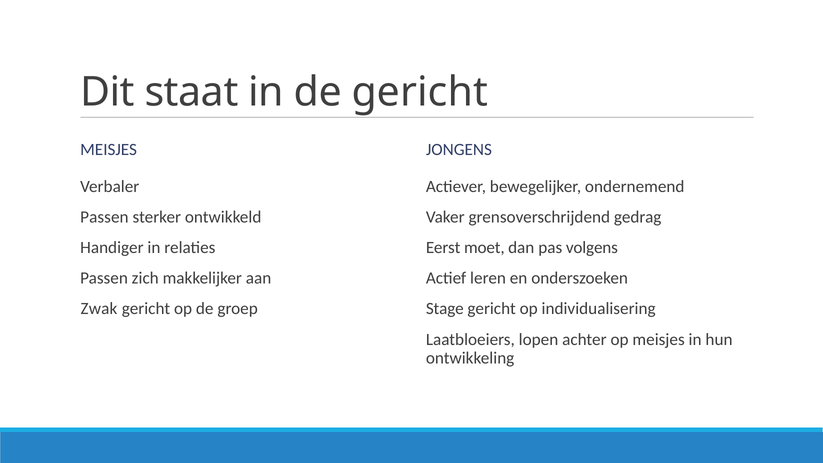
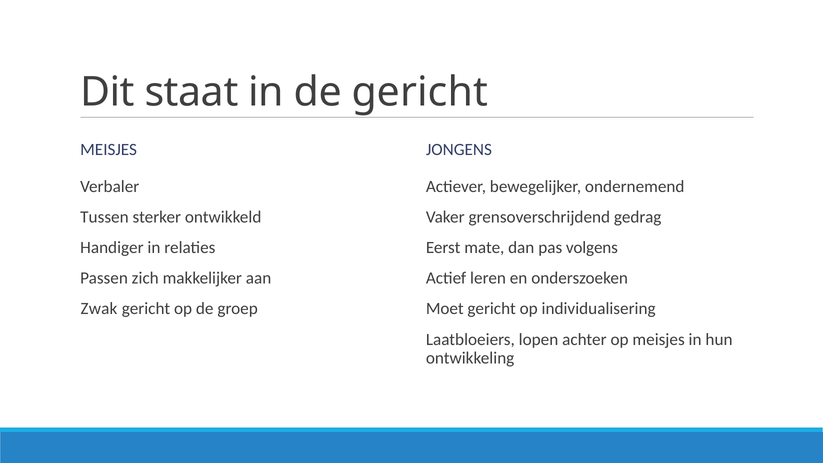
Passen: Passen -> Tussen (104, 217)
moet: moet -> mate (484, 248)
Stage: Stage -> Moet (445, 309)
